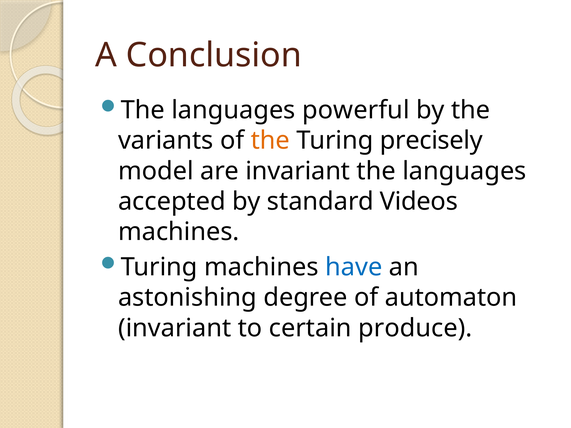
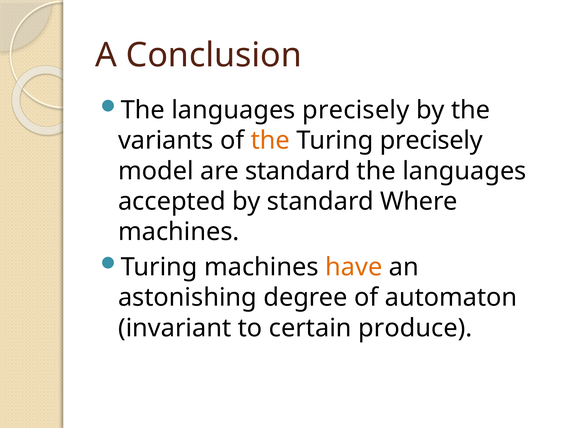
languages powerful: powerful -> precisely (356, 110)
are invariant: invariant -> standard (298, 171)
Videos: Videos -> Where (419, 202)
have colour: blue -> orange (354, 267)
